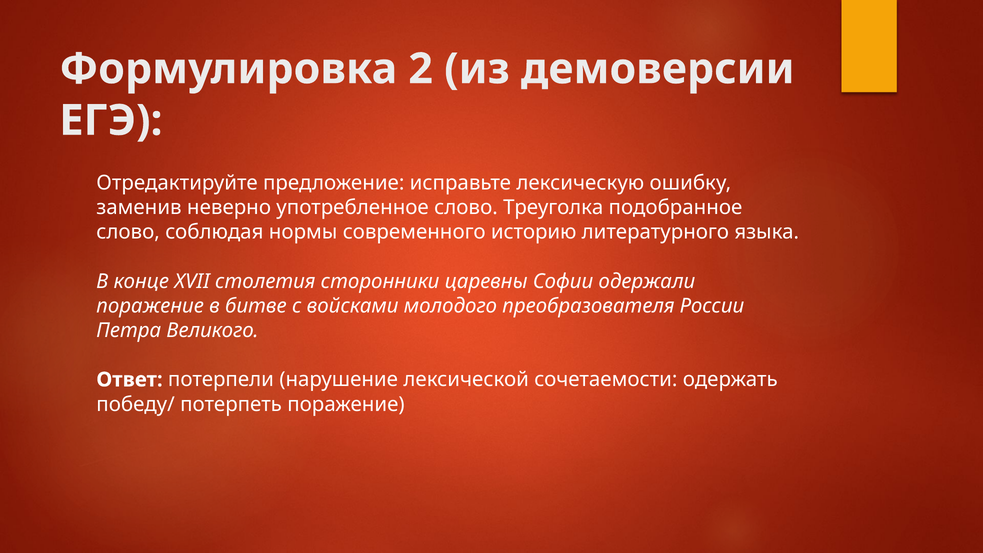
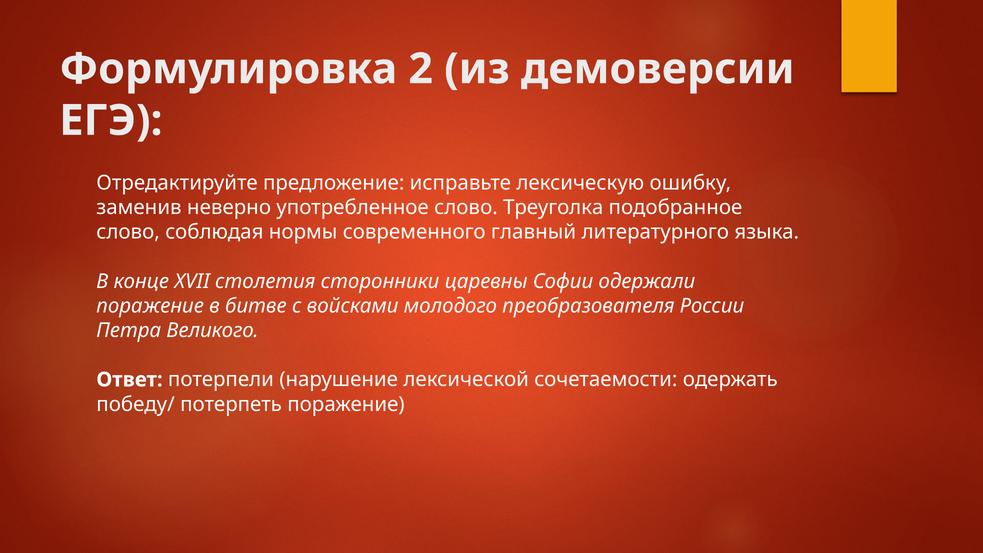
историю: историю -> главный (534, 232)
